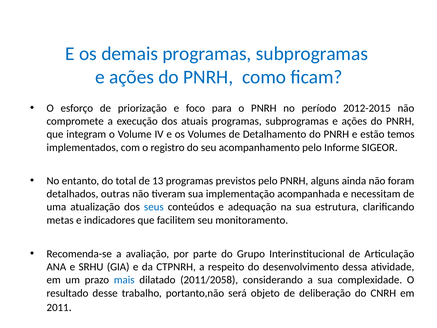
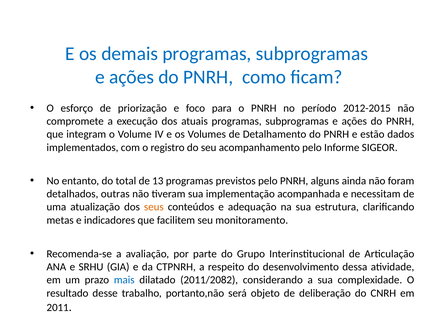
temos: temos -> dados (401, 134)
seus colour: blue -> orange (154, 207)
2011/2058: 2011/2058 -> 2011/2082 (209, 280)
